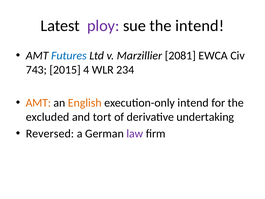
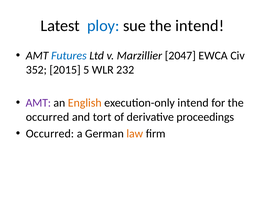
ploy colour: purple -> blue (103, 26)
2081: 2081 -> 2047 (180, 56)
743: 743 -> 352 (36, 70)
4: 4 -> 5 (86, 70)
234: 234 -> 232 (125, 70)
AMT colour: orange -> purple (38, 103)
excluded: excluded -> occurred (48, 117)
undertaking: undertaking -> proceedings (205, 117)
Reversed: Reversed -> Occurred (50, 133)
law colour: purple -> orange (135, 133)
